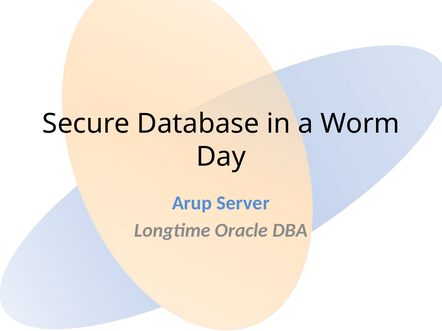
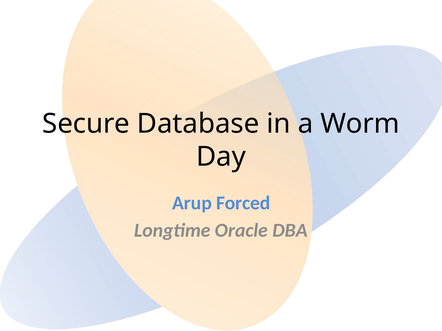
Server: Server -> Forced (243, 203)
